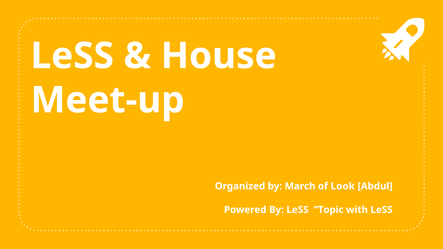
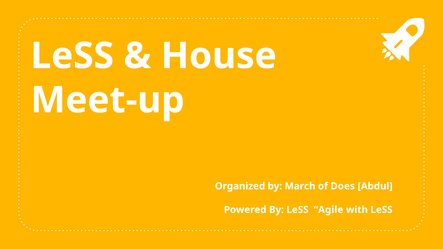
Look: Look -> Does (343, 186)
Topic: Topic -> Agile (328, 210)
